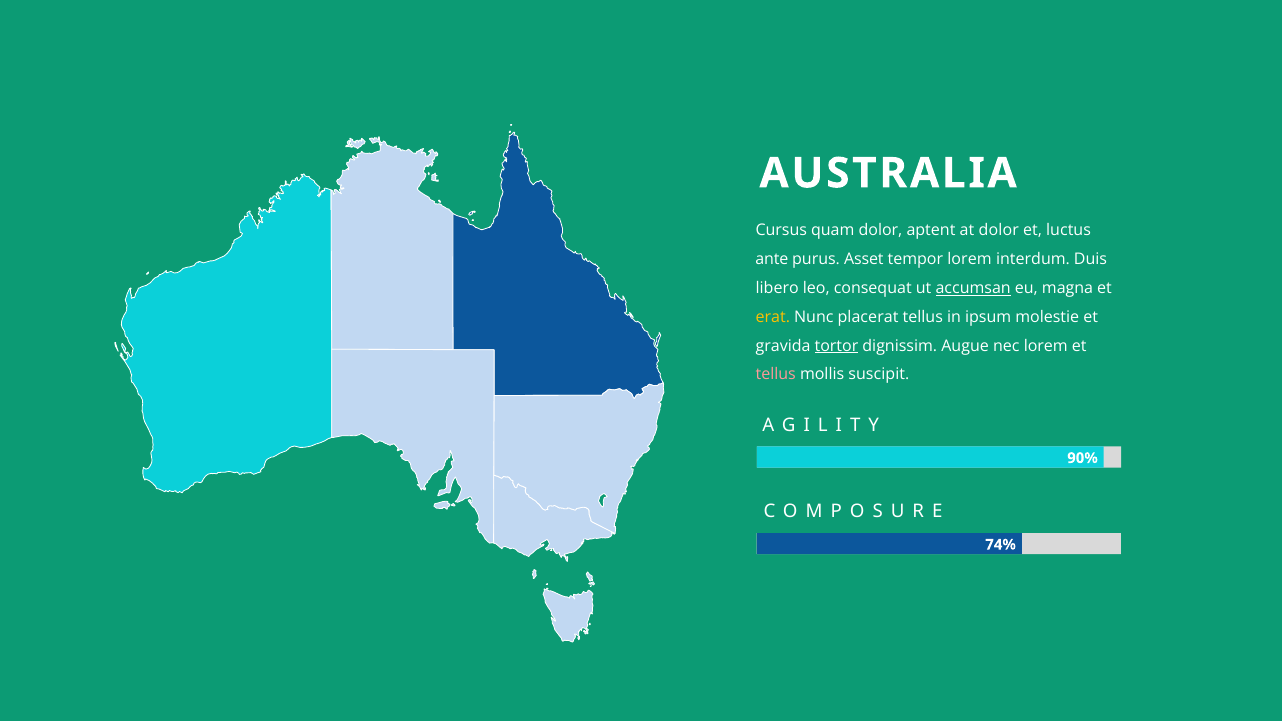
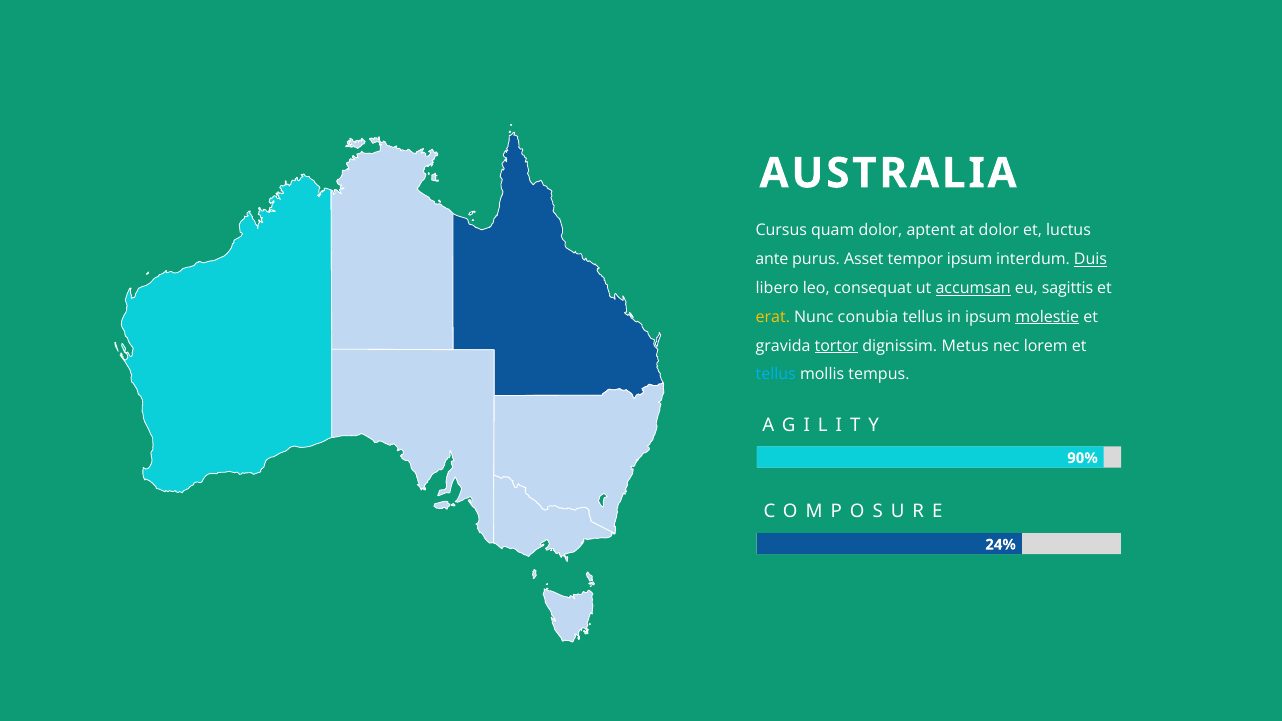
tempor lorem: lorem -> ipsum (970, 259)
Duis underline: none -> present (1091, 259)
magna: magna -> sagittis (1068, 288)
placerat: placerat -> conubia (868, 317)
molestie underline: none -> present (1047, 317)
Augue: Augue -> Metus (965, 346)
tellus colour: pink -> light blue (776, 375)
suscipit: suscipit -> tempus (879, 375)
74%: 74% -> 24% (1001, 545)
